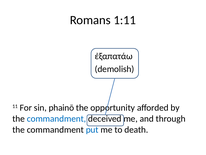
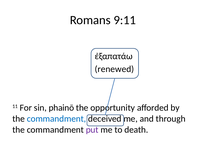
1:11: 1:11 -> 9:11 (125, 20)
demolish: demolish -> renewed (114, 69)
put colour: blue -> purple (92, 129)
